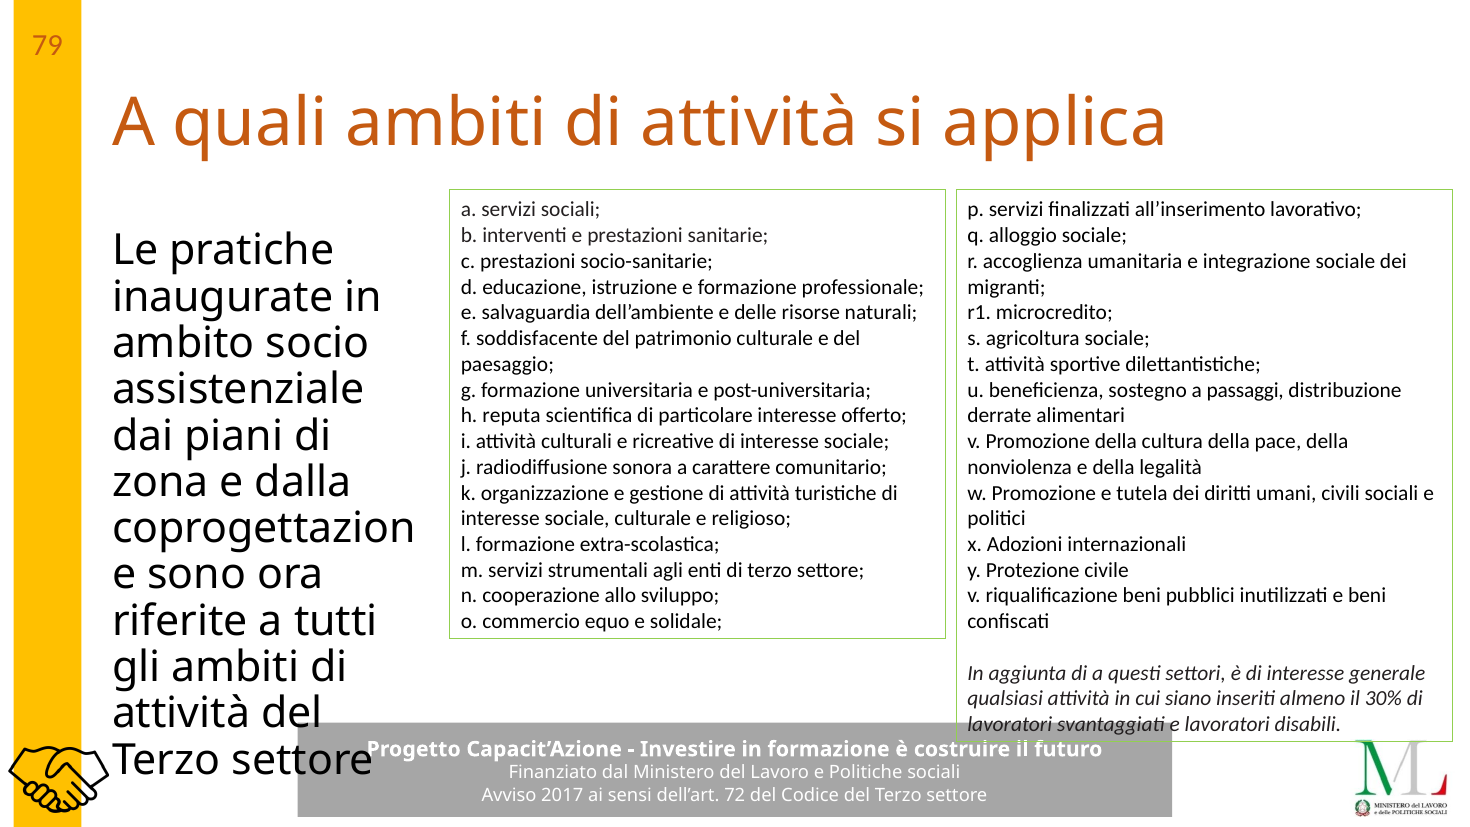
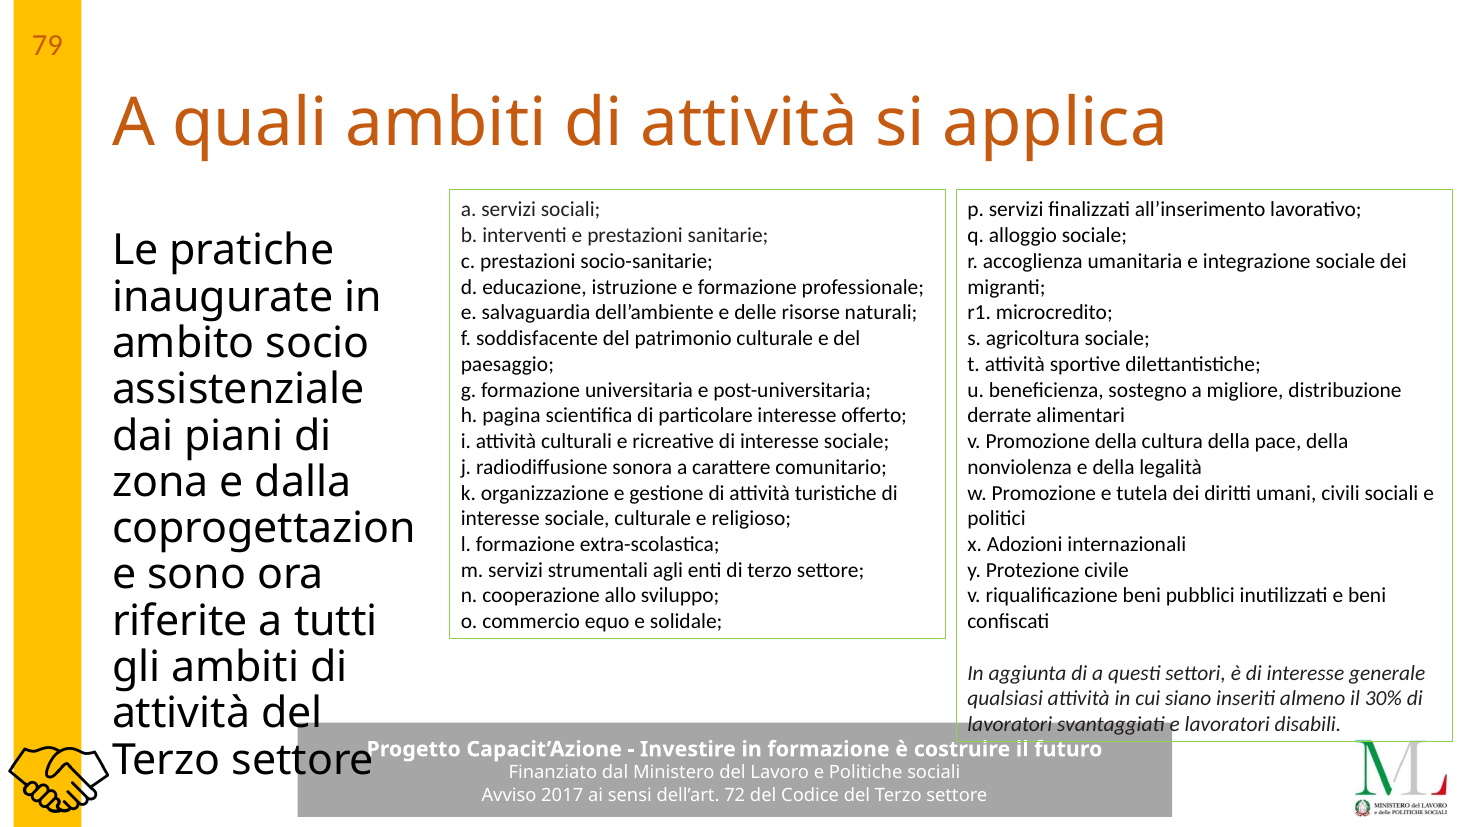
passaggi: passaggi -> migliore (1245, 390)
reputa: reputa -> pagina (511, 416)
